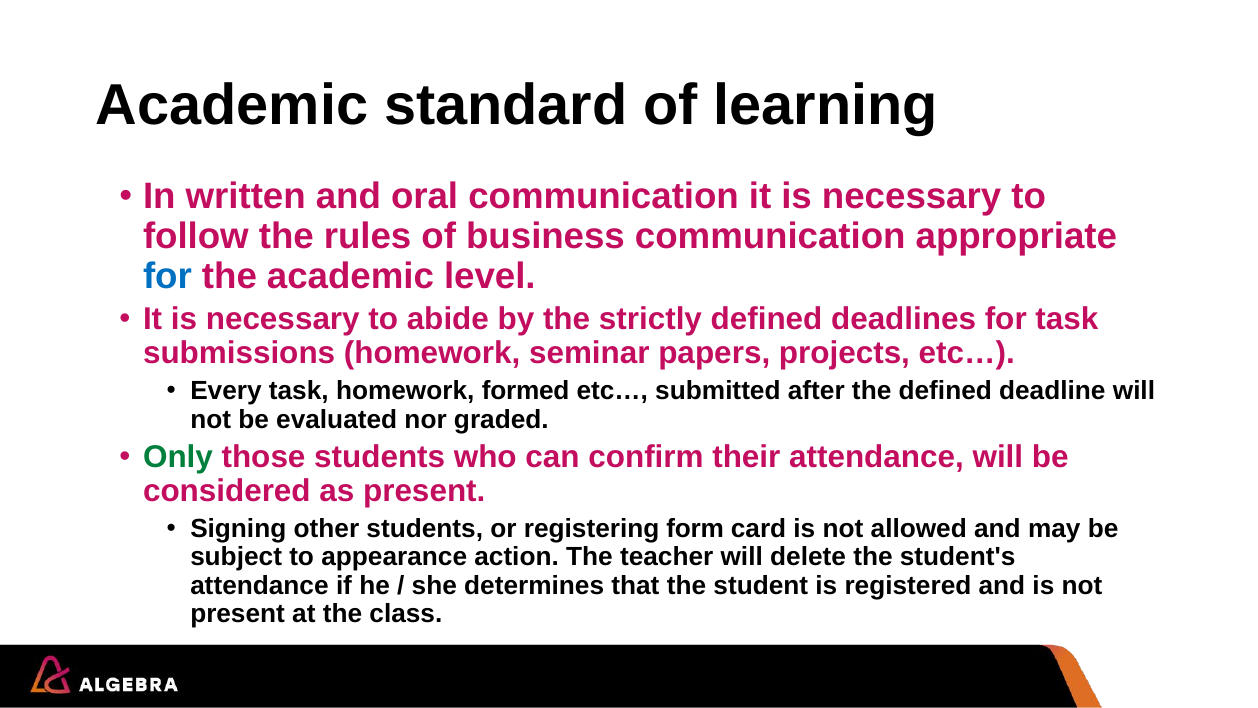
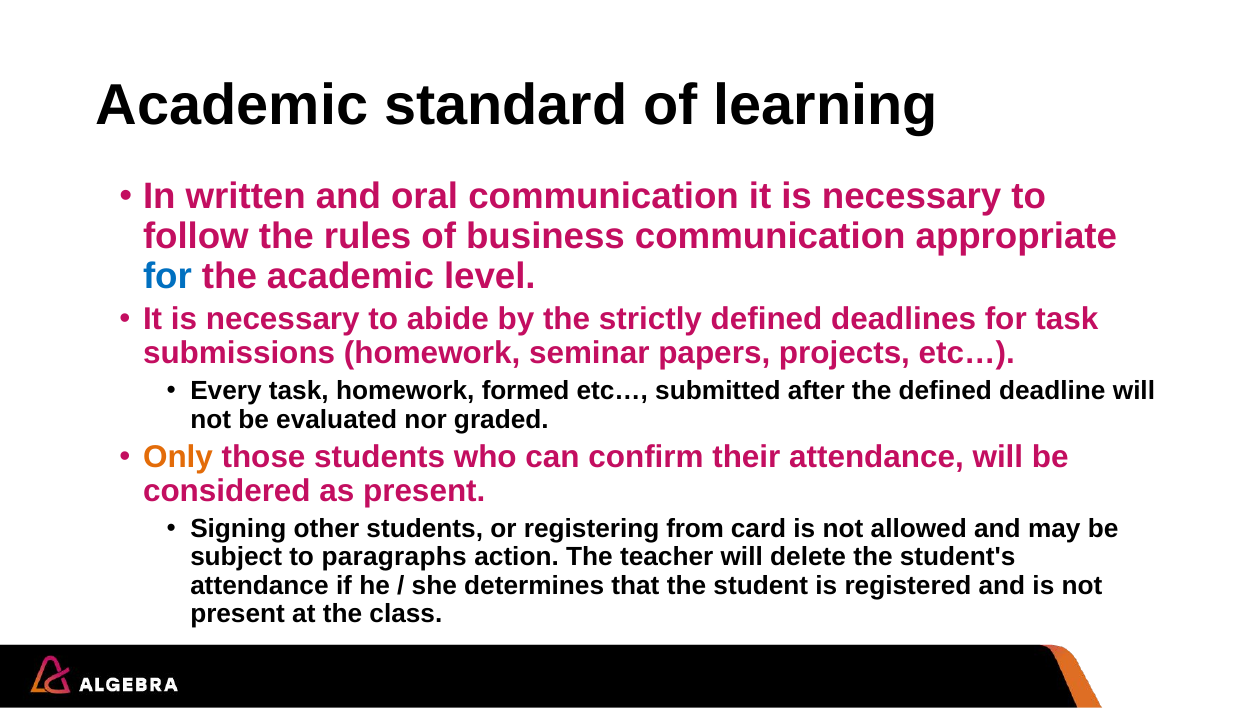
Only colour: green -> orange (178, 457)
form: form -> from (695, 528)
appearance: appearance -> paragraphs (394, 557)
